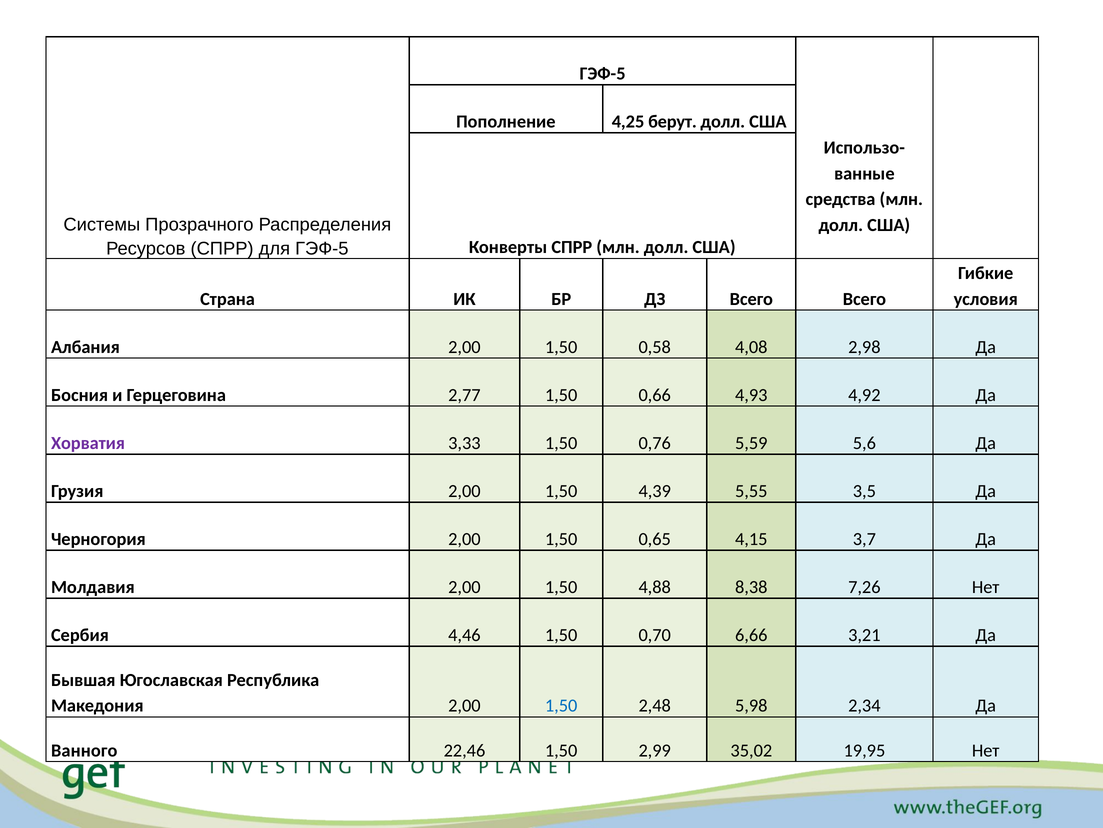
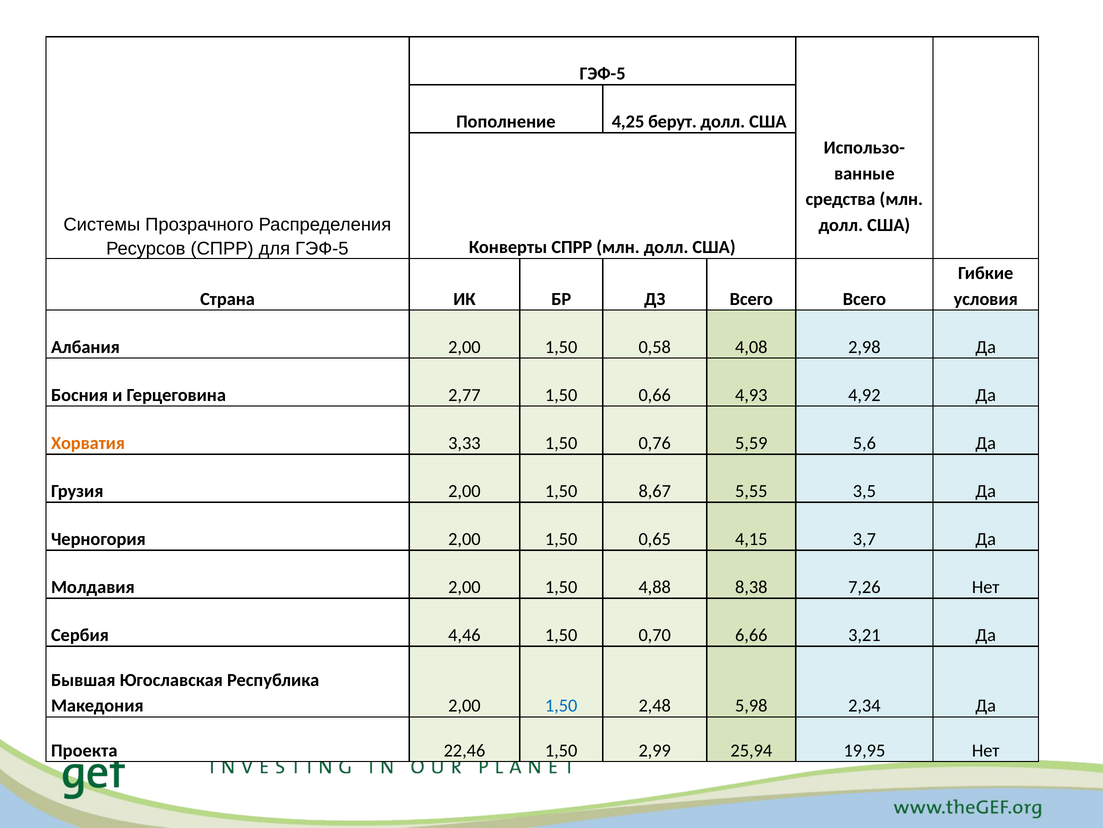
Хорватия colour: purple -> orange (88, 443)
4,39: 4,39 -> 8,67 (655, 491)
Ванного: Ванного -> Проекта (84, 750)
35,02: 35,02 -> 25,94 (751, 750)
